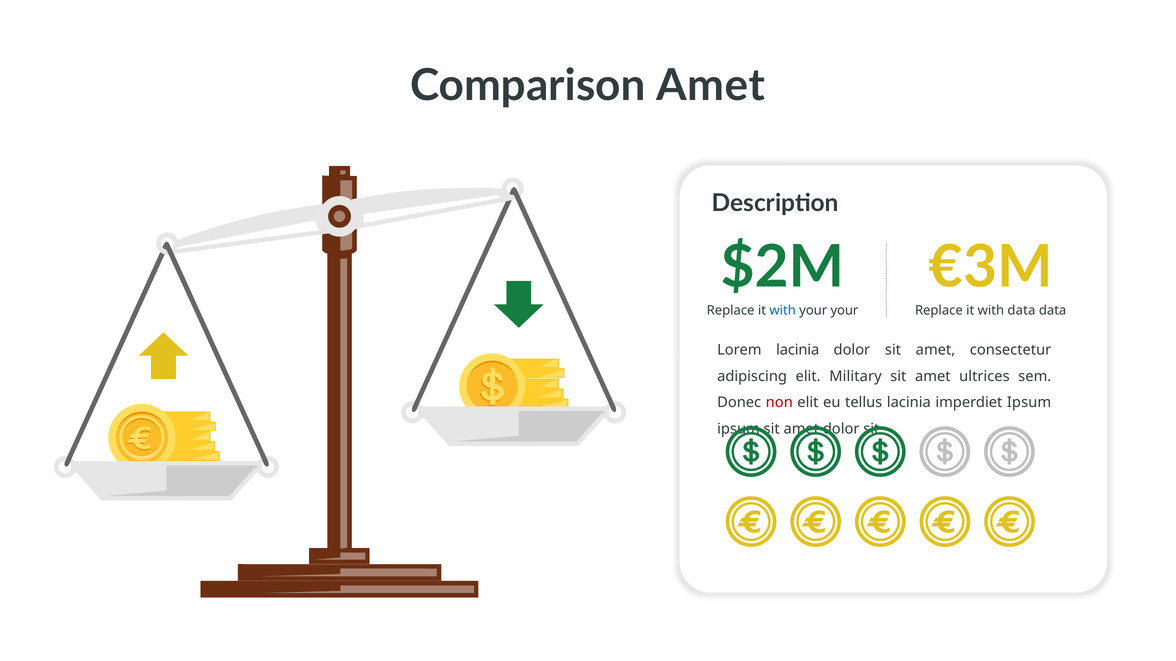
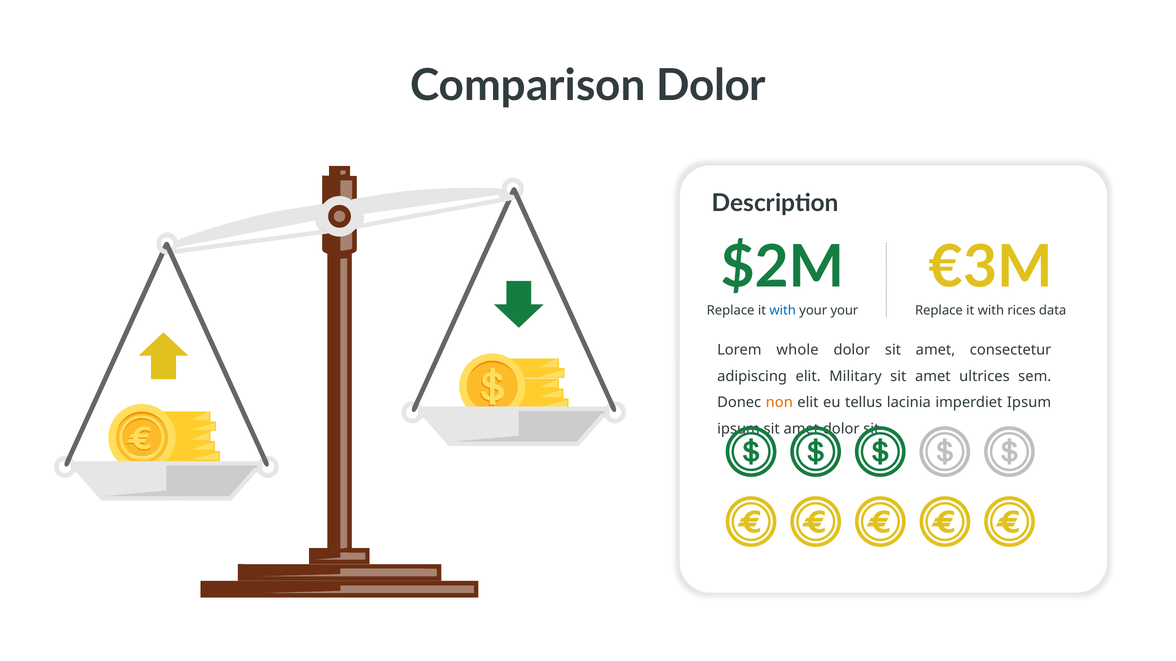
Comparison Amet: Amet -> Dolor (711, 86)
with data: data -> rices (1022, 311)
Lorem lacinia: lacinia -> whole (798, 350)
non colour: red -> orange (779, 403)
